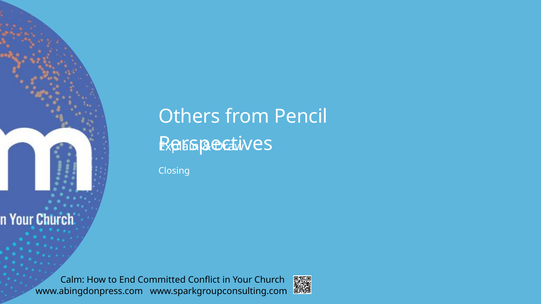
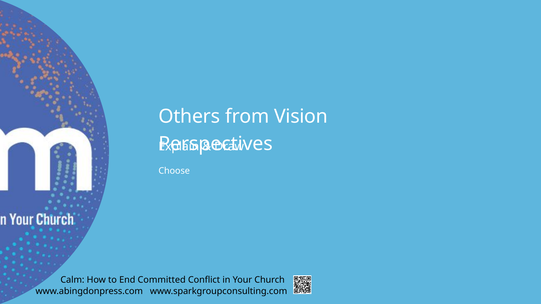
Pencil: Pencil -> Vision (301, 117)
Closing: Closing -> Choose (174, 171)
